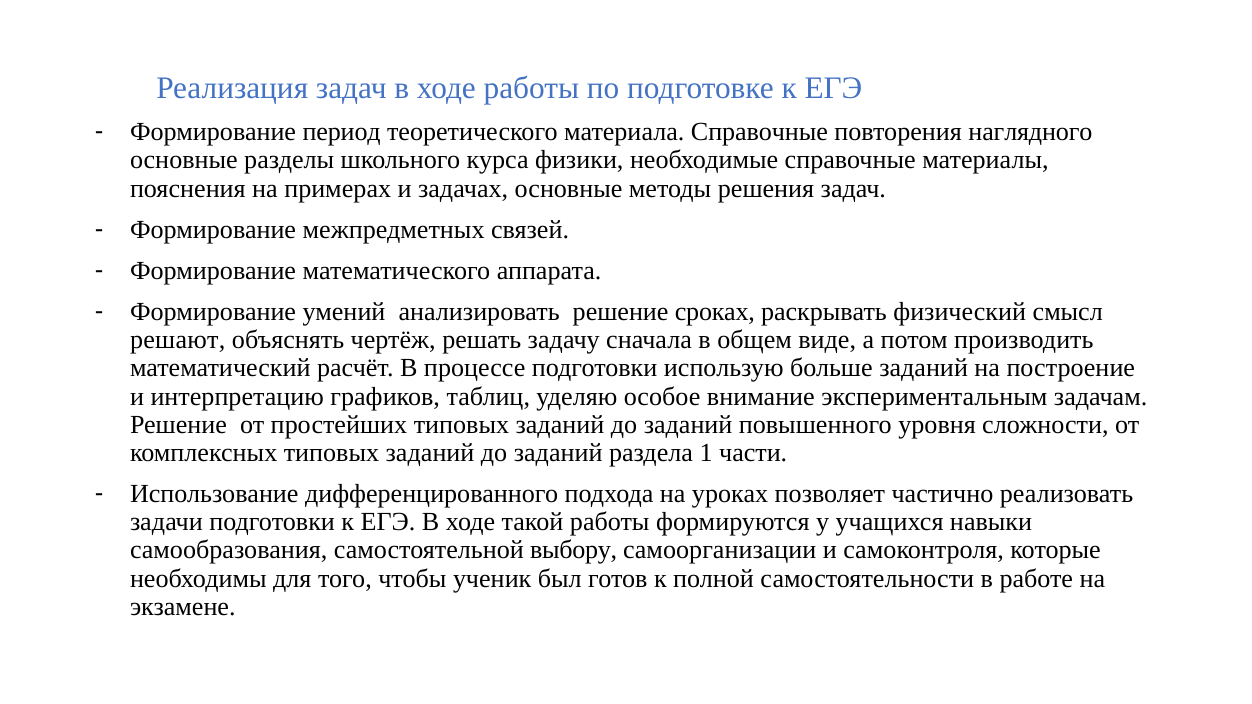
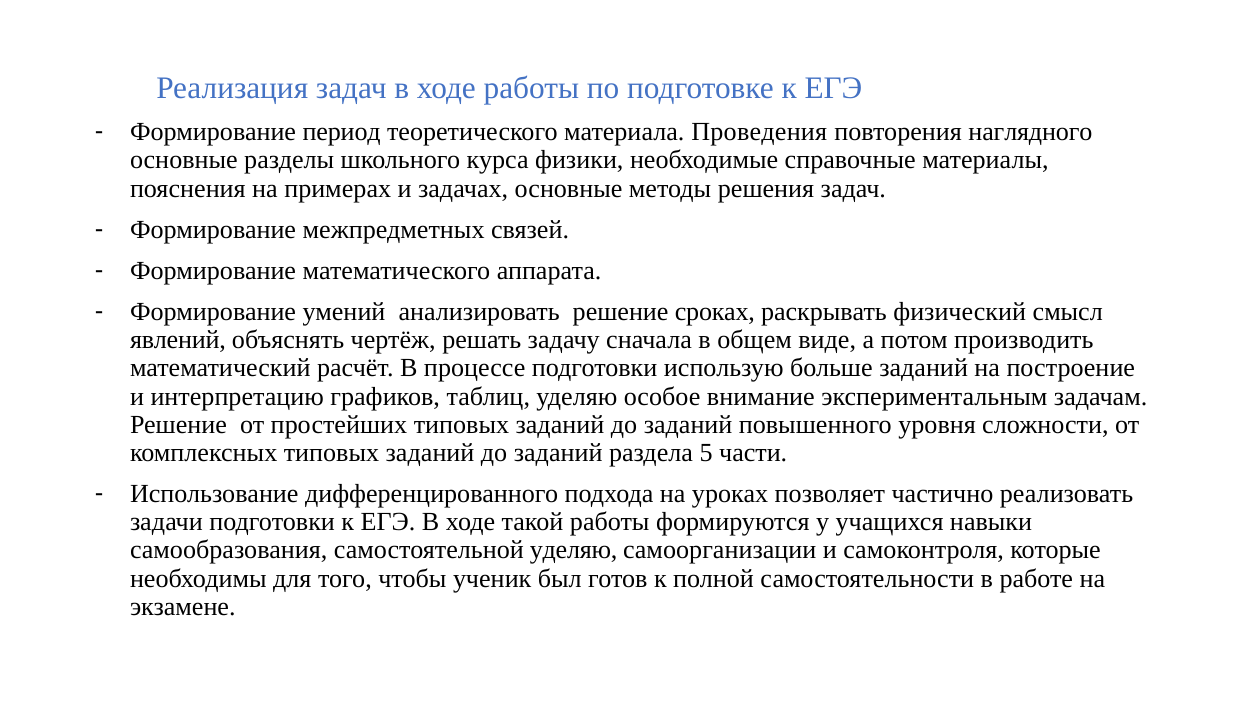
материала Справочные: Справочные -> Проведения (759, 132)
решают: решают -> явлений (178, 340)
1: 1 -> 5 (706, 453)
самостоятельной выбору: выбору -> уделяю (574, 551)
